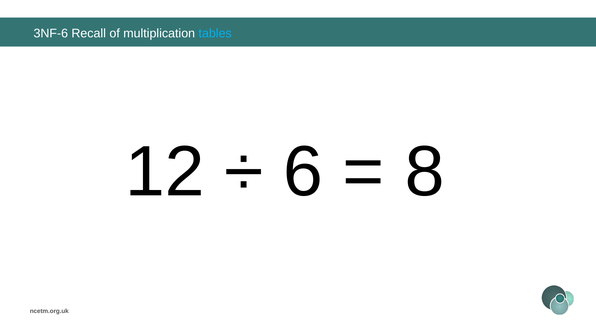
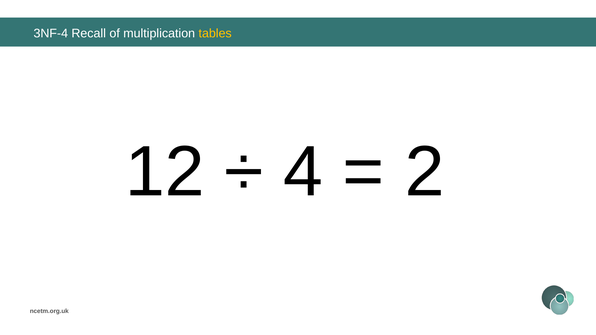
3NF-6: 3NF-6 -> 3NF-4 (51, 33)
tables colour: light blue -> yellow (215, 33)
6: 6 -> 4 (303, 172)
8: 8 -> 2 (425, 172)
